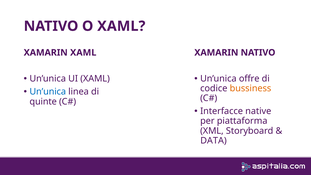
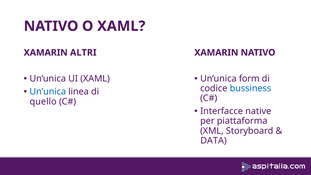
XAMARIN XAML: XAML -> ALTRI (83, 53)
offre: offre -> form (249, 79)
bussiness colour: orange -> blue (250, 88)
quinte: quinte -> quello (43, 101)
